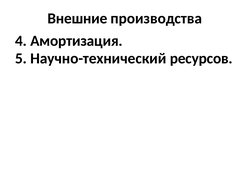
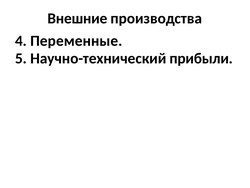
Амортизация: Амортизация -> Переменные (76, 41)
ресурсов: ресурсов -> прибыли (201, 58)
